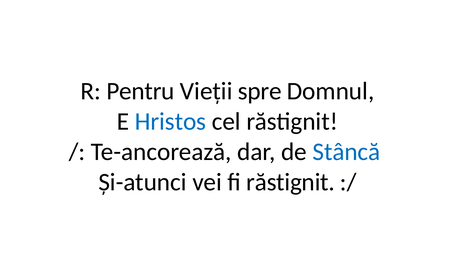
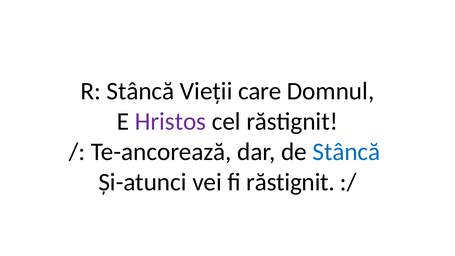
R Pentru: Pentru -> Stâncă (140, 91)
spre: spre -> care (260, 91)
Hristos colour: blue -> purple (170, 121)
